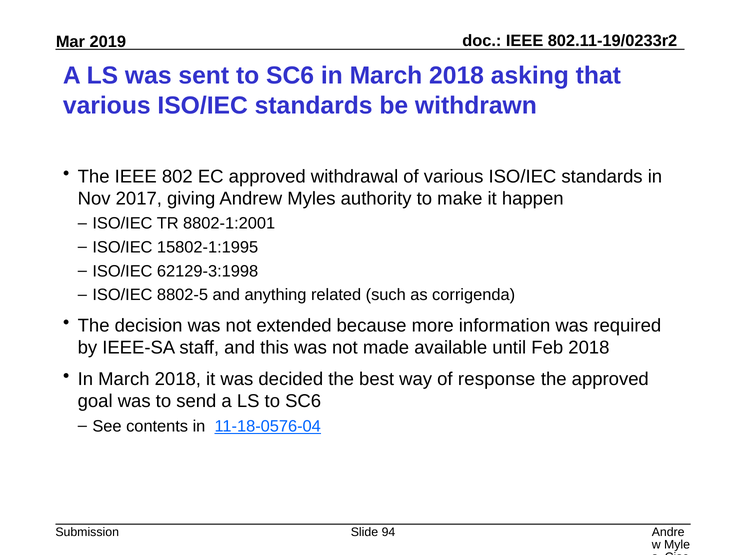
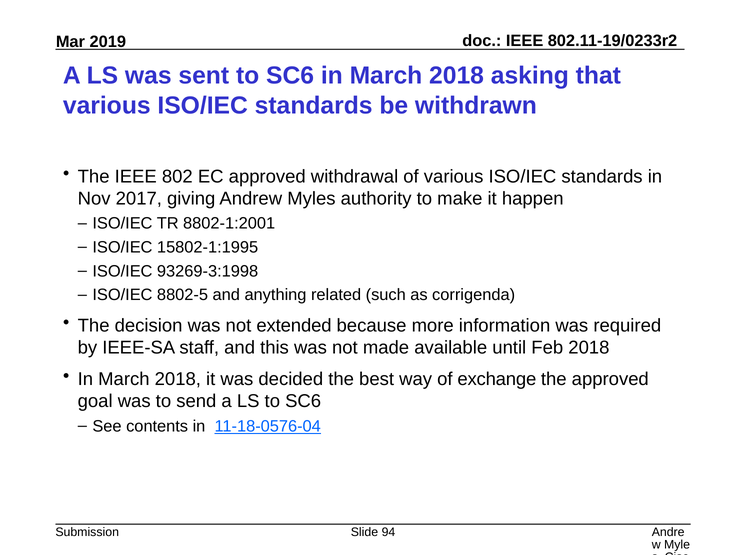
62129-3:1998: 62129-3:1998 -> 93269-3:1998 (208, 271)
response: response -> exchange (497, 379)
